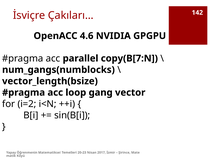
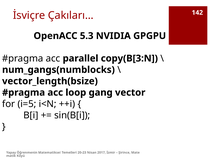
4.6: 4.6 -> 5.3 (87, 36)
copy(B[7:N: copy(B[7:N -> copy(B[3:N (129, 59)
i=2: i=2 -> i=5 (27, 104)
